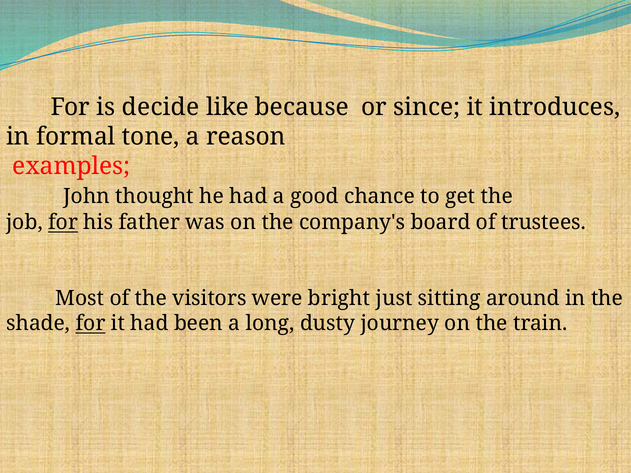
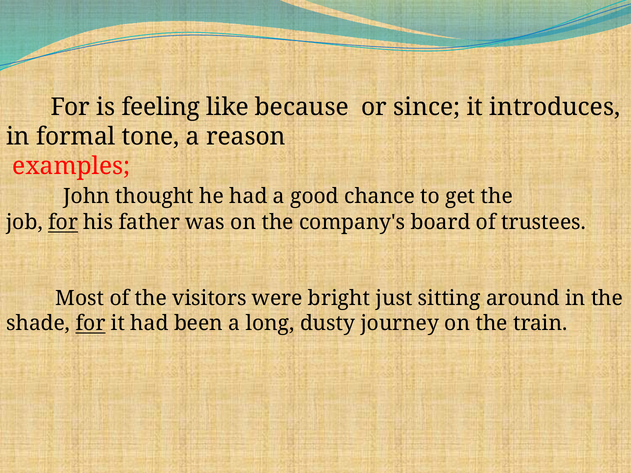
decide: decide -> feeling (161, 107)
